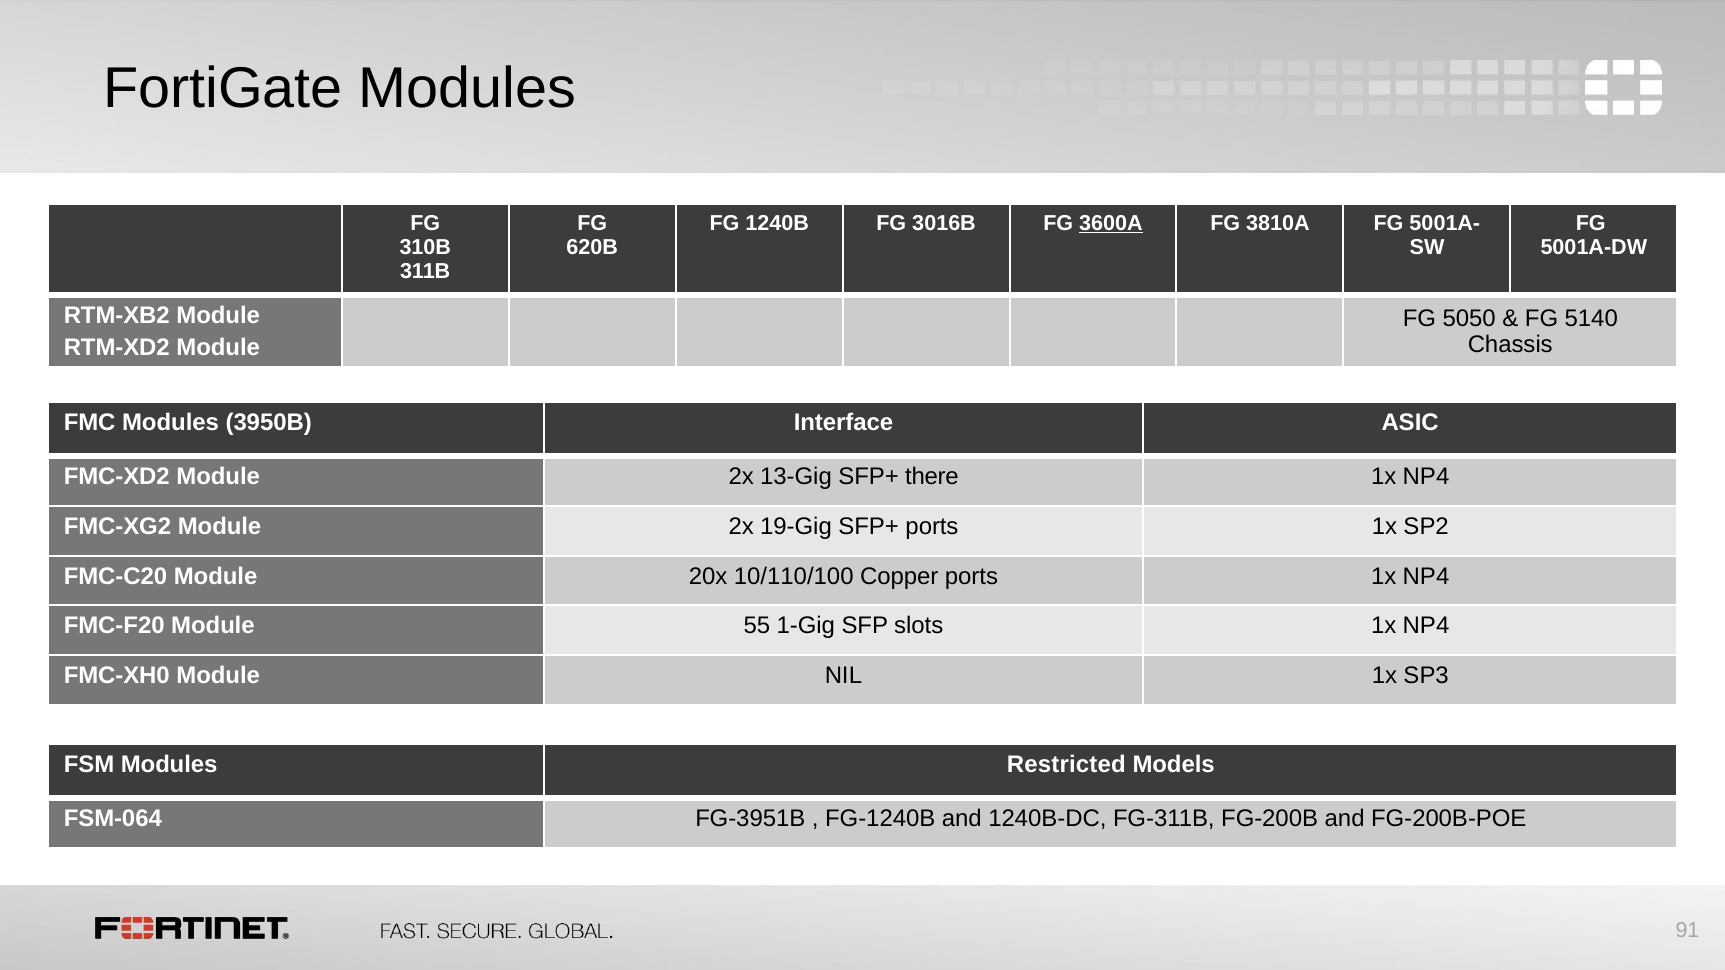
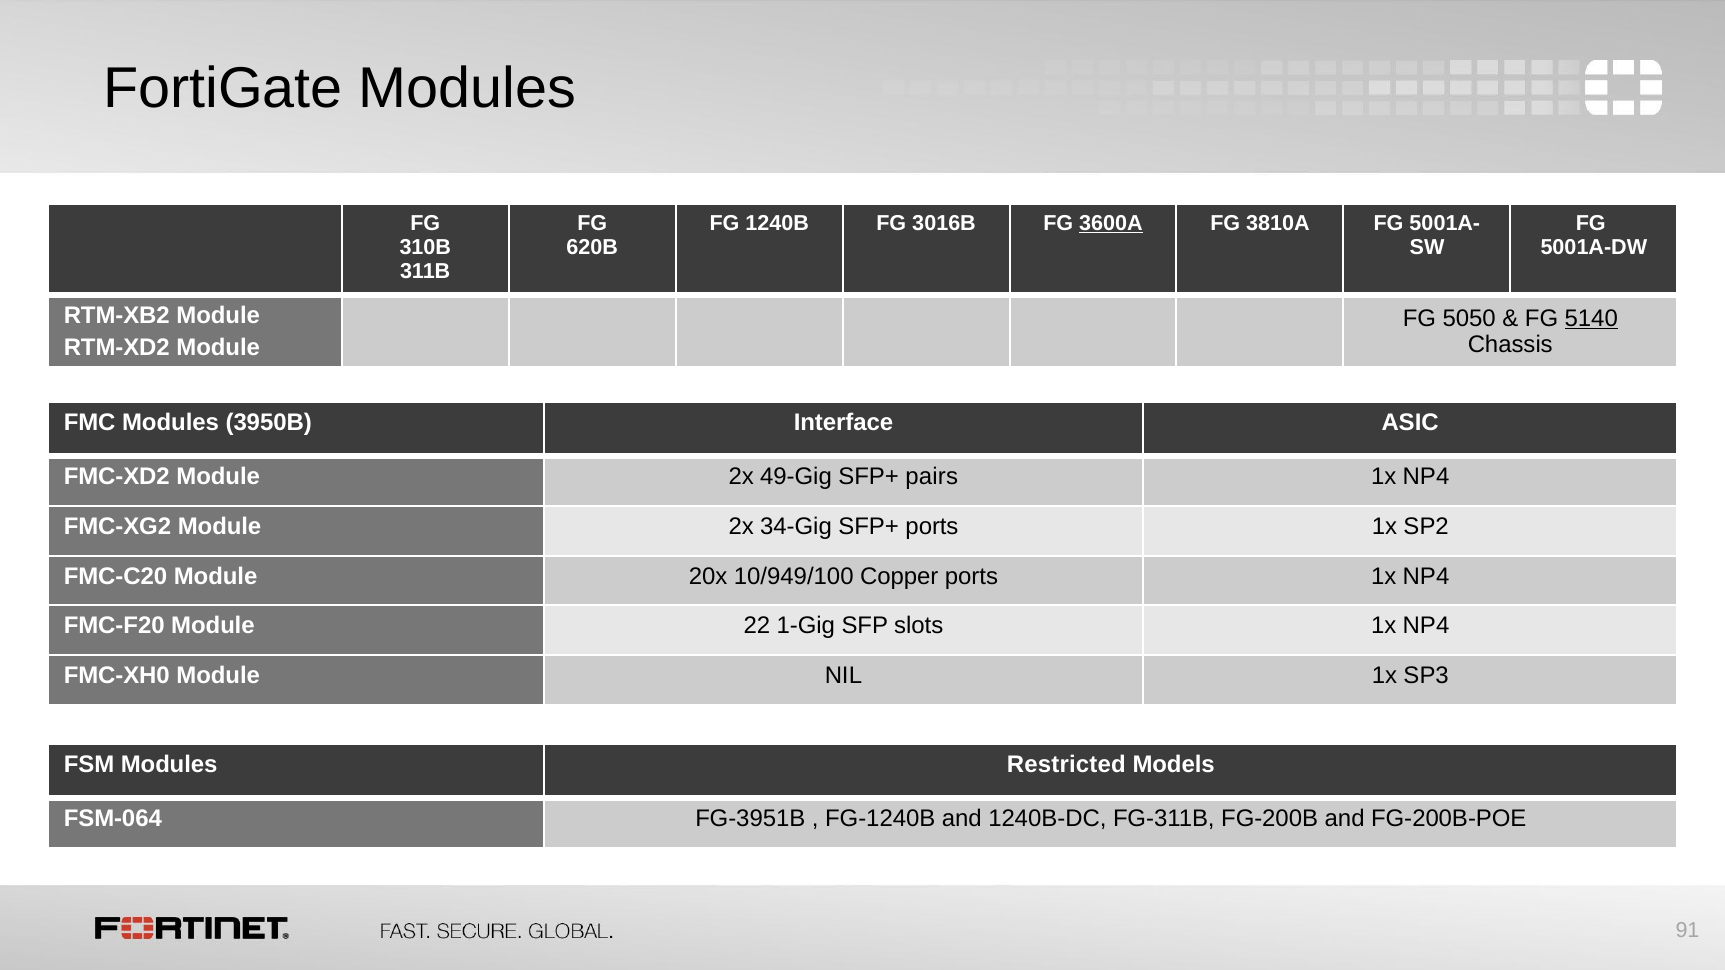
5140 underline: none -> present (1591, 318)
13-Gig: 13-Gig -> 49-Gig (796, 477)
there: there -> pairs (932, 477)
19-Gig: 19-Gig -> 34-Gig (796, 527)
10/110/100: 10/110/100 -> 10/949/100 (794, 576)
55: 55 -> 22 (757, 626)
